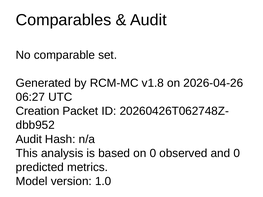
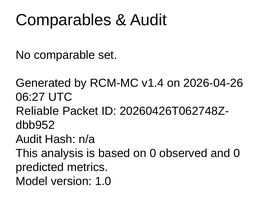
v1.8: v1.8 -> v1.4 (153, 83)
Creation: Creation -> Reliable (37, 111)
